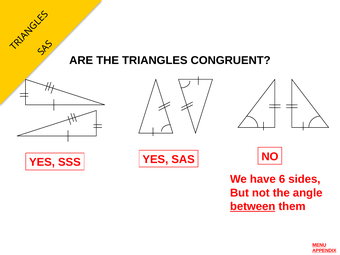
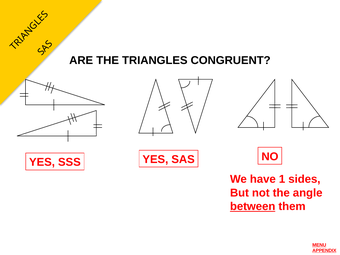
6: 6 -> 1 (282, 179)
